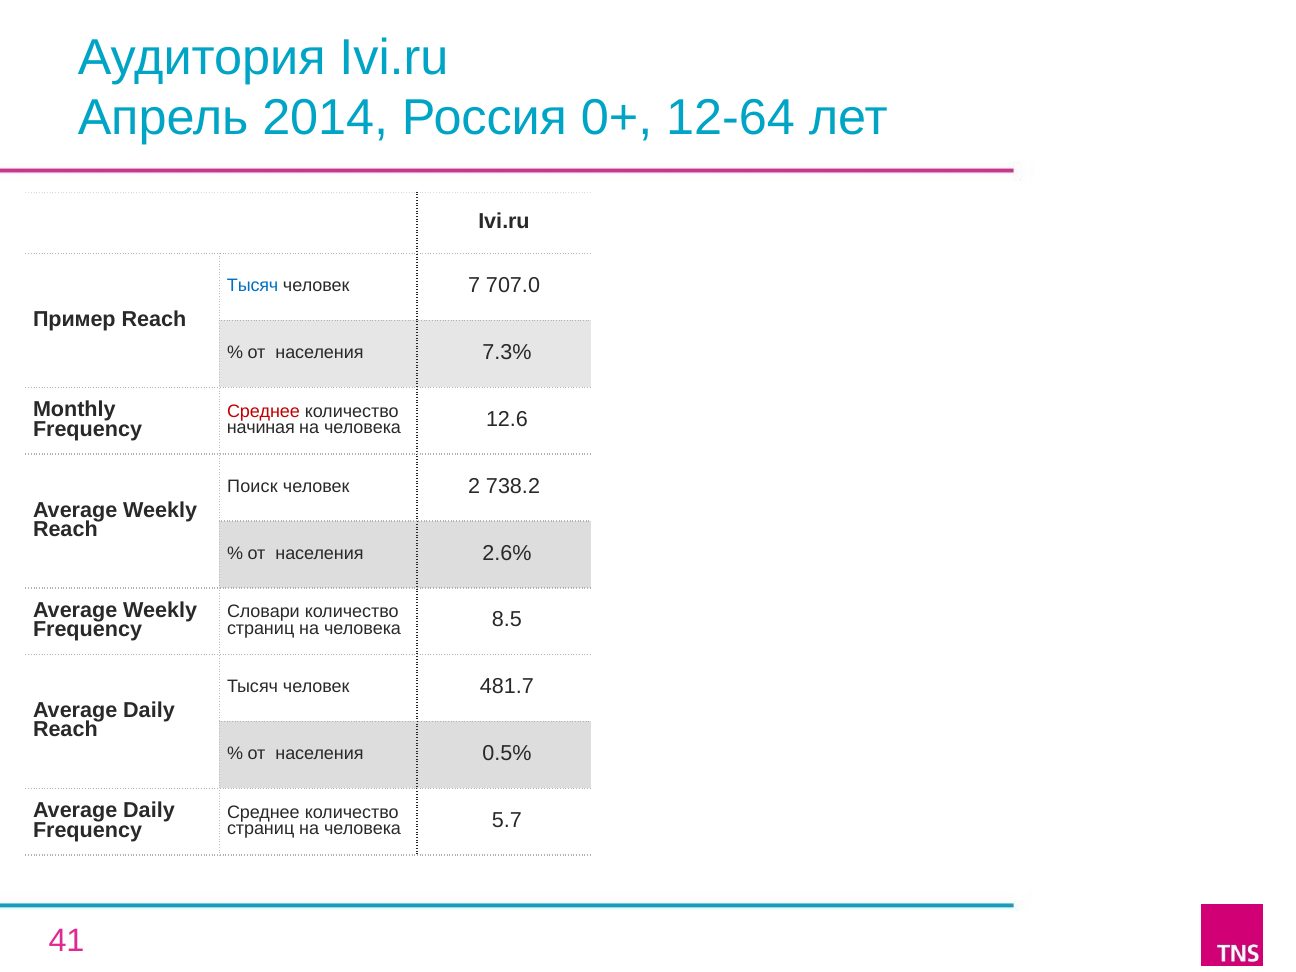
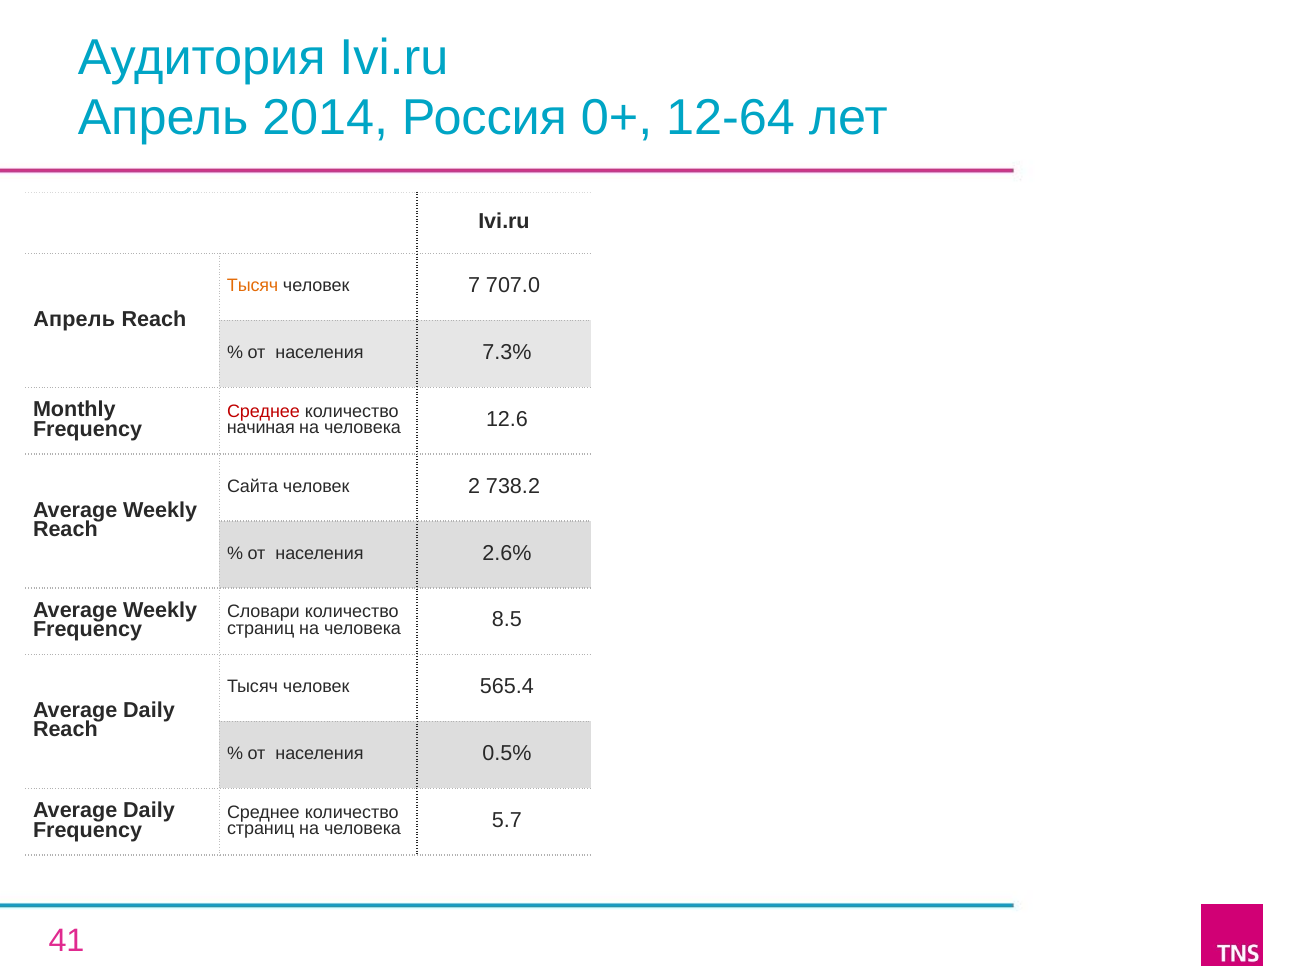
Тысяч colour: blue -> orange (253, 286)
Пример: Пример -> Апрель (74, 319)
Поиск: Поиск -> Сайта (253, 486)
481.7: 481.7 -> 565.4 (507, 687)
